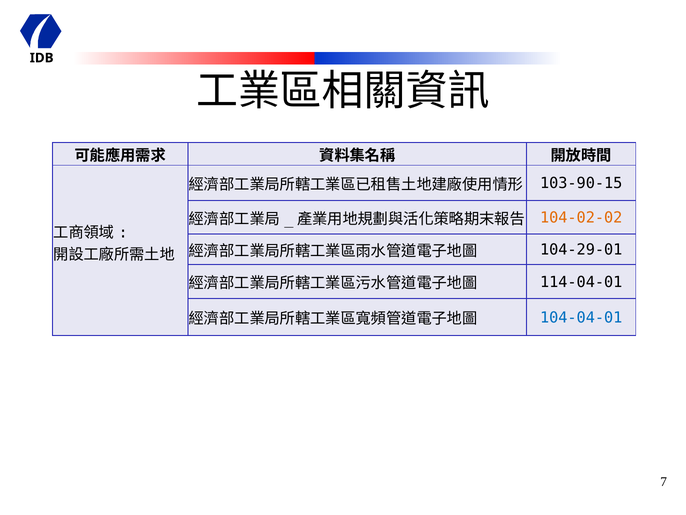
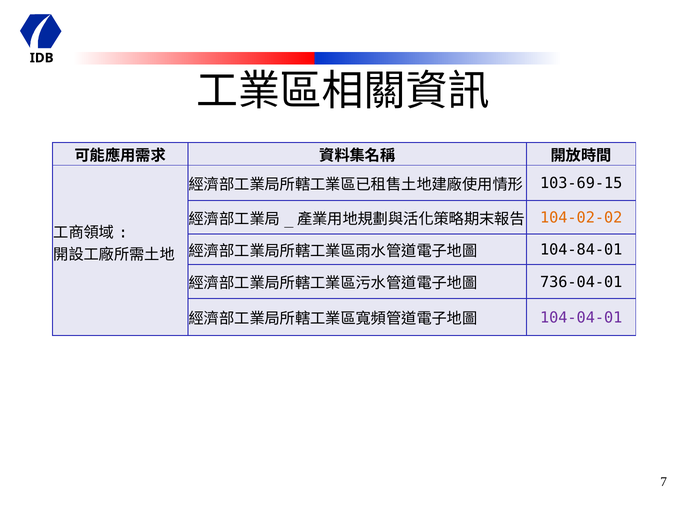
103-90-15: 103-90-15 -> 103-69-15 (581, 183)
104-29-01: 104-29-01 -> 104-84-01 (581, 250)
114-04-01: 114-04-01 -> 736-04-01 (581, 282)
104-04-01 colour: blue -> purple (581, 317)
